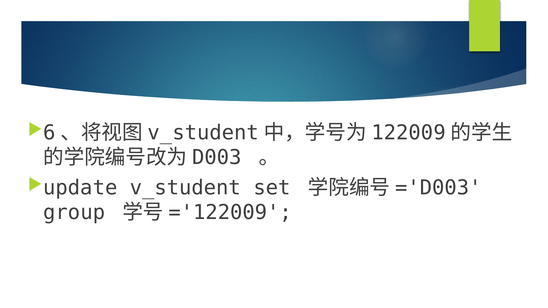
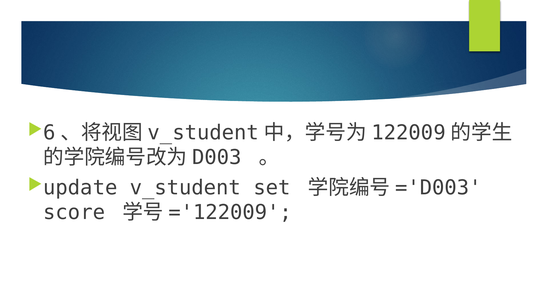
group: group -> score (74, 213)
